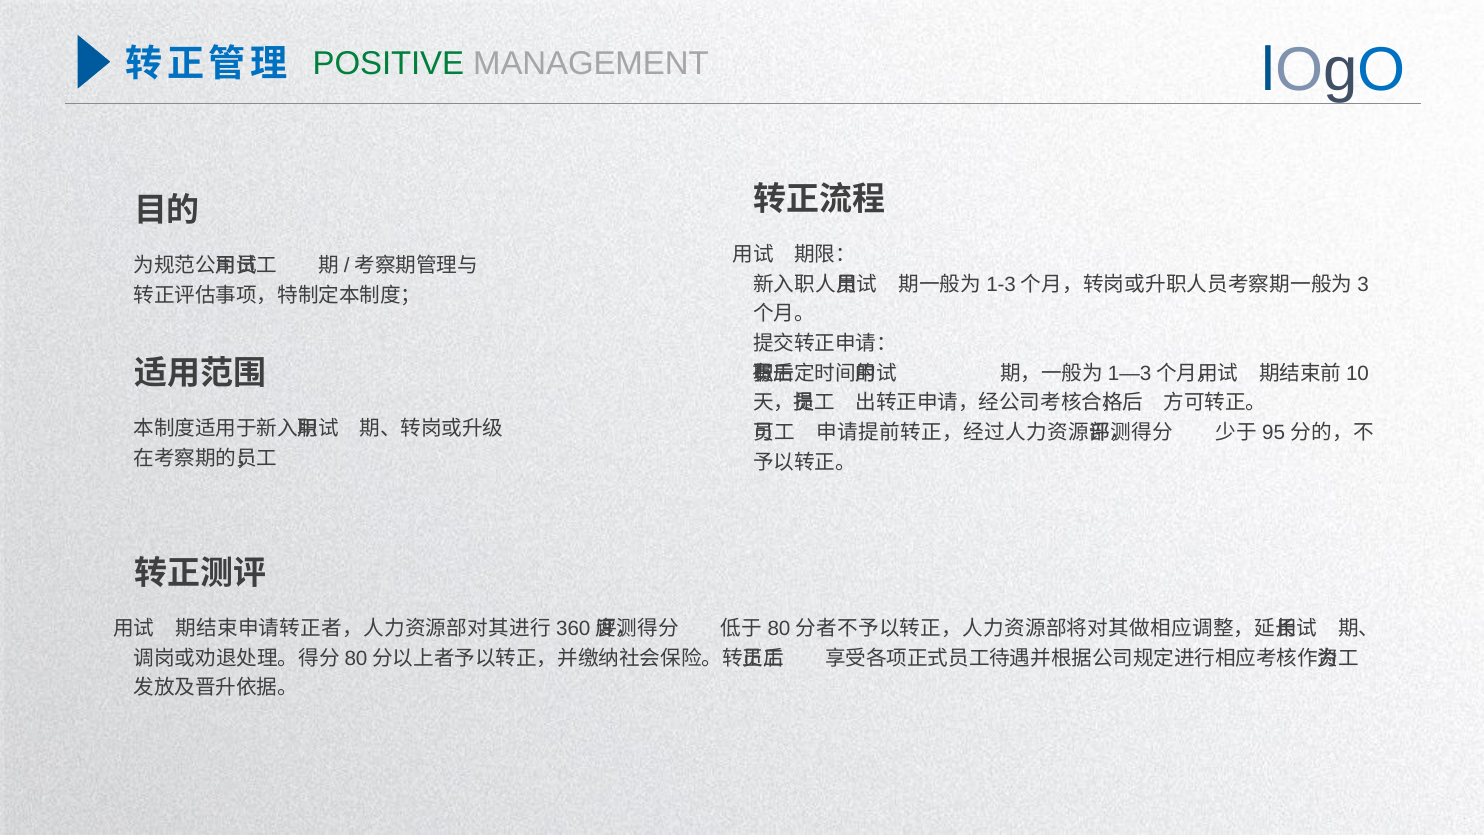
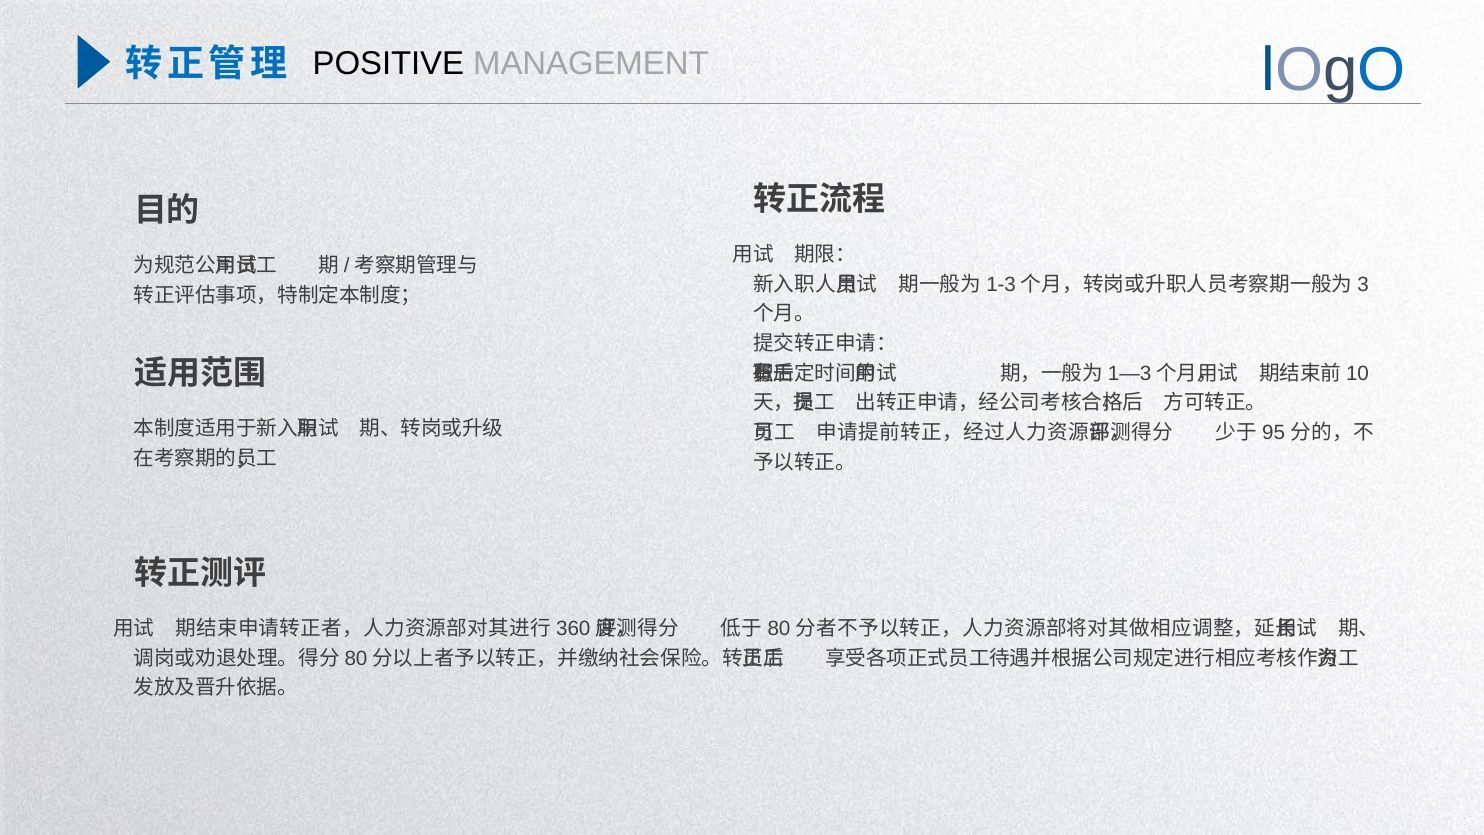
POSITIVE colour: green -> black (388, 64)
